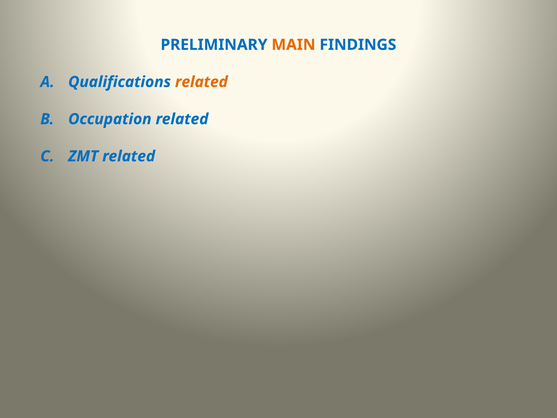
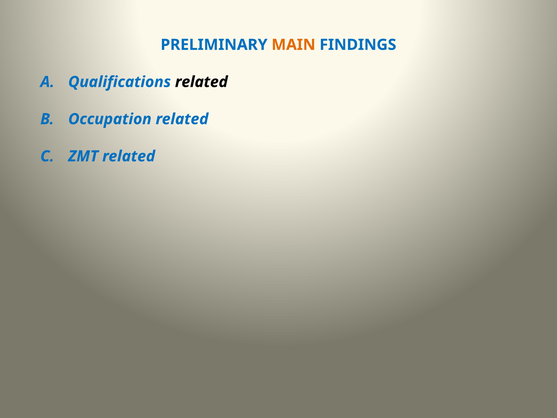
related colour: orange -> black (201, 82)
